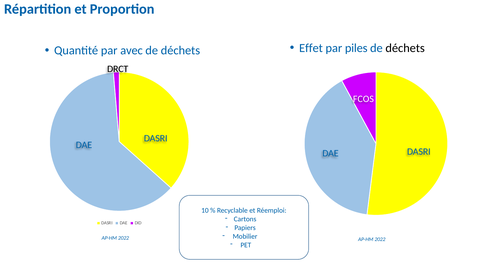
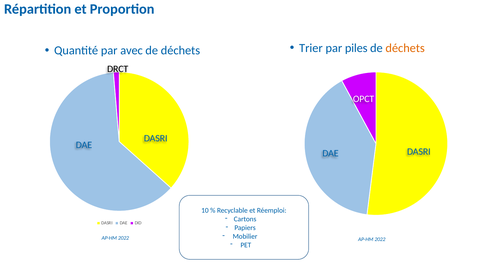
Effet: Effet -> Trier (311, 48)
déchets colour: black -> orange (405, 48)
FCOS: FCOS -> OPCT (364, 99)
